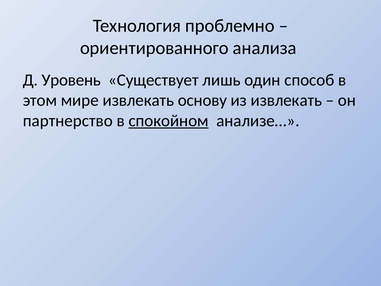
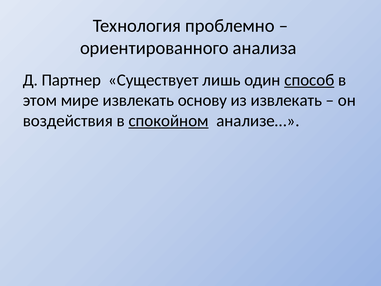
Уровень: Уровень -> Партнер (71, 80)
способ underline: none -> present (309, 80)
партнерство: партнерство -> воздействия (68, 121)
